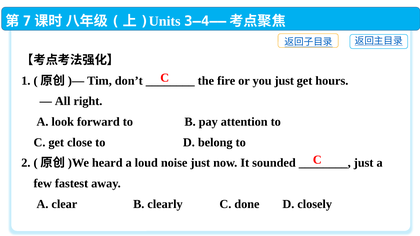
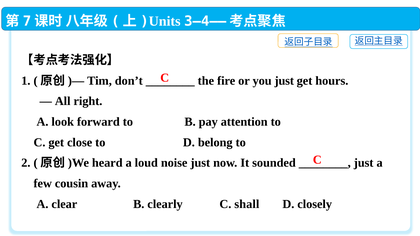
fastest: fastest -> cousin (72, 184)
done: done -> shall (247, 204)
